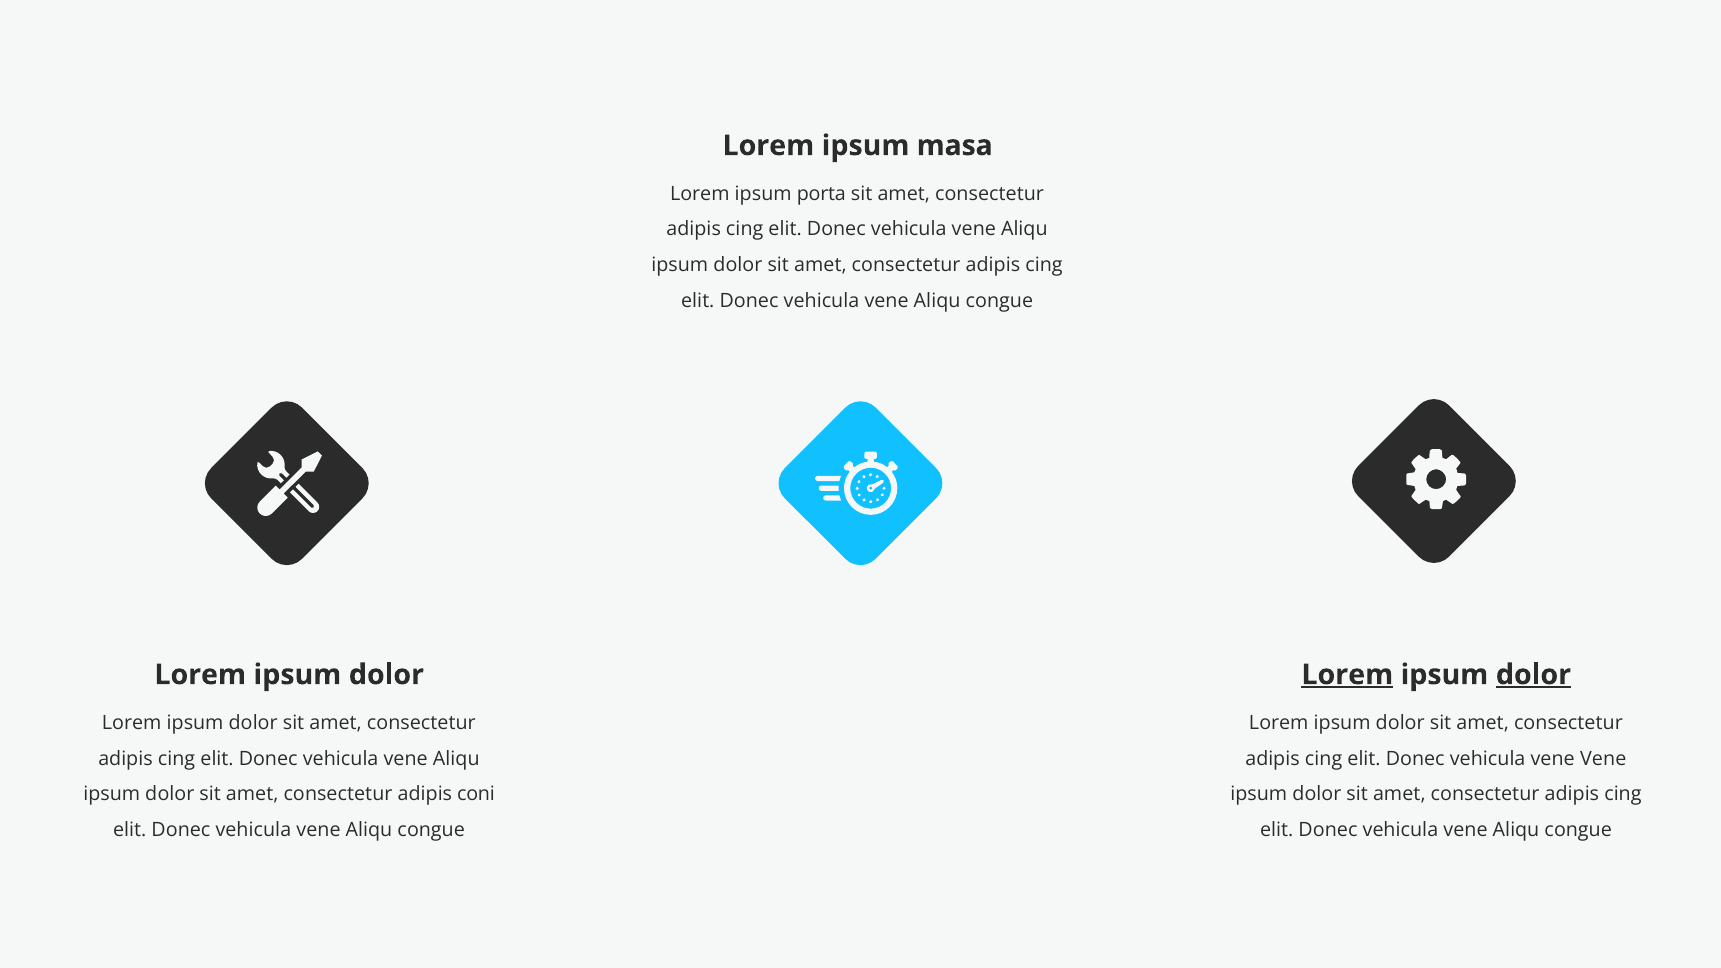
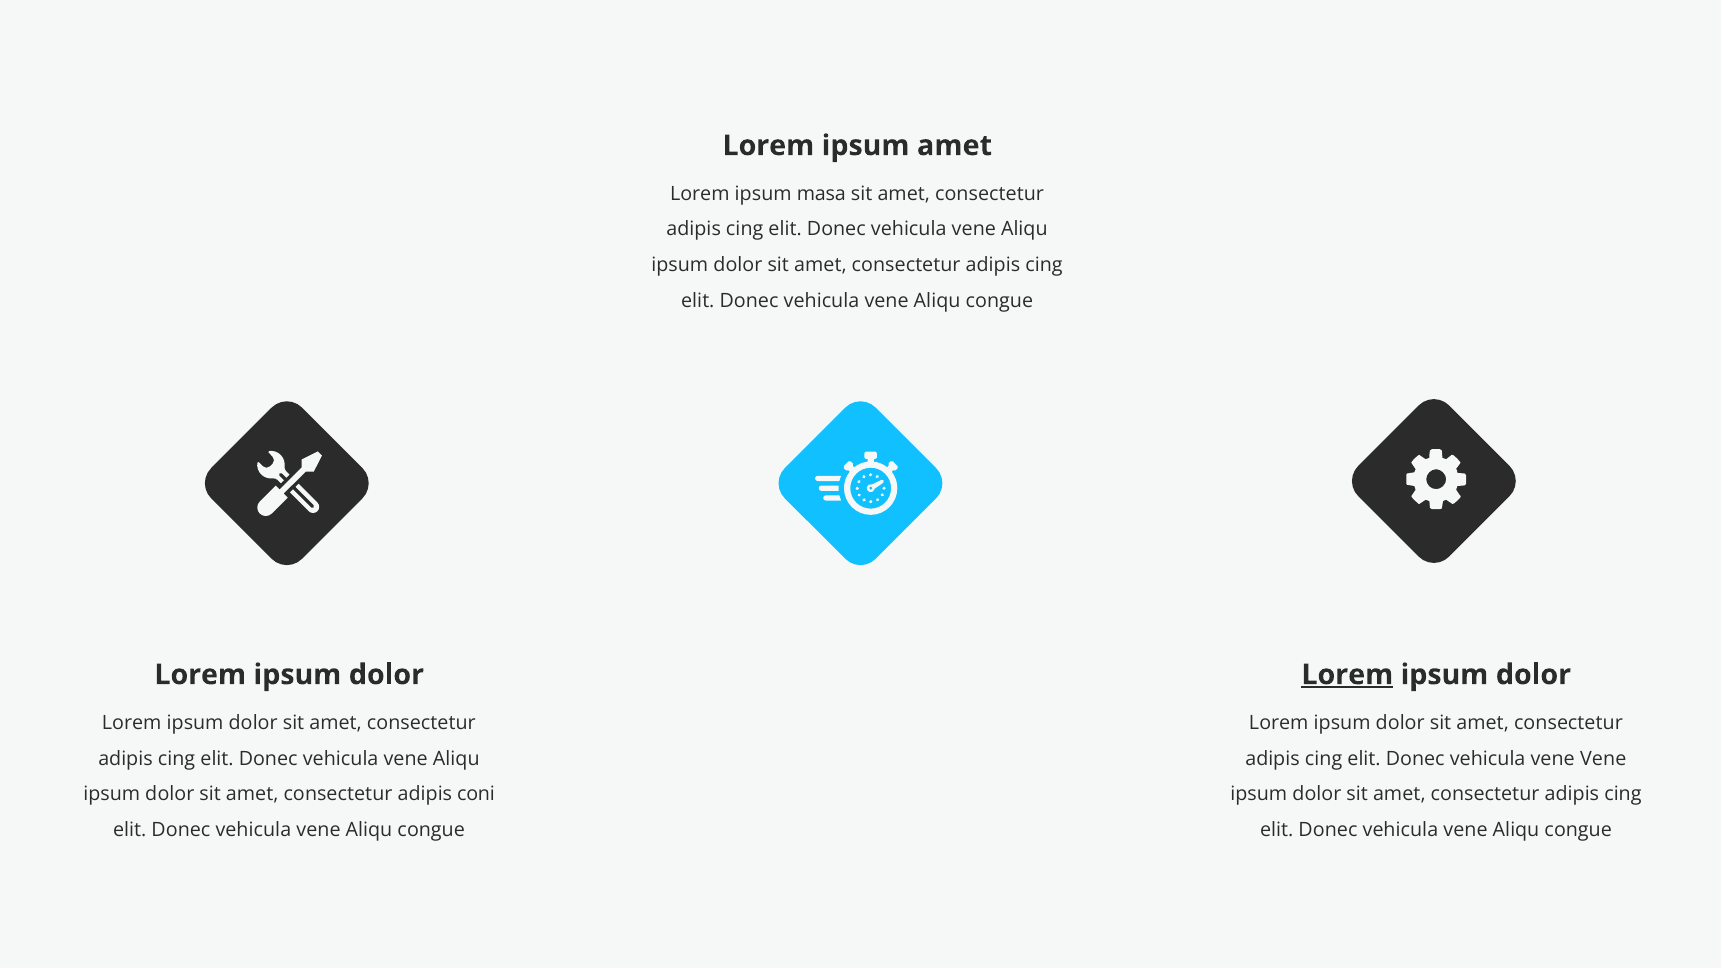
ipsum masa: masa -> amet (955, 146)
porta: porta -> masa (821, 194)
dolor underline: present -> none (1534, 675)
